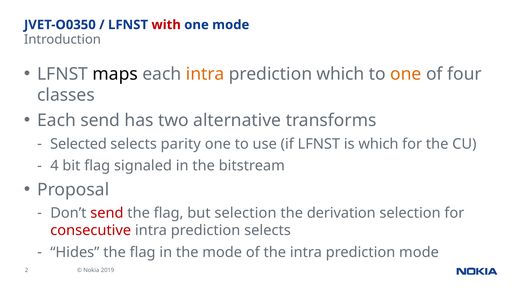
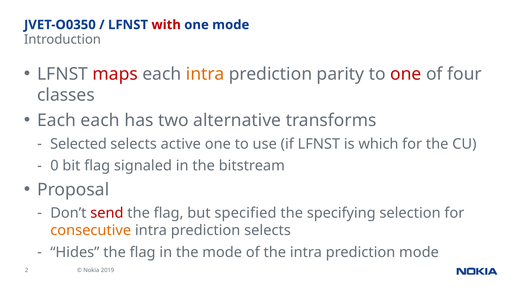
maps colour: black -> red (115, 74)
prediction which: which -> parity (340, 74)
one colour: orange -> red (406, 74)
Each send: send -> each (100, 121)
parity: parity -> active (181, 144)
4: 4 -> 0 (54, 166)
but selection: selection -> specified (245, 213)
derivation: derivation -> specifying (341, 213)
consecutive colour: red -> orange (91, 231)
